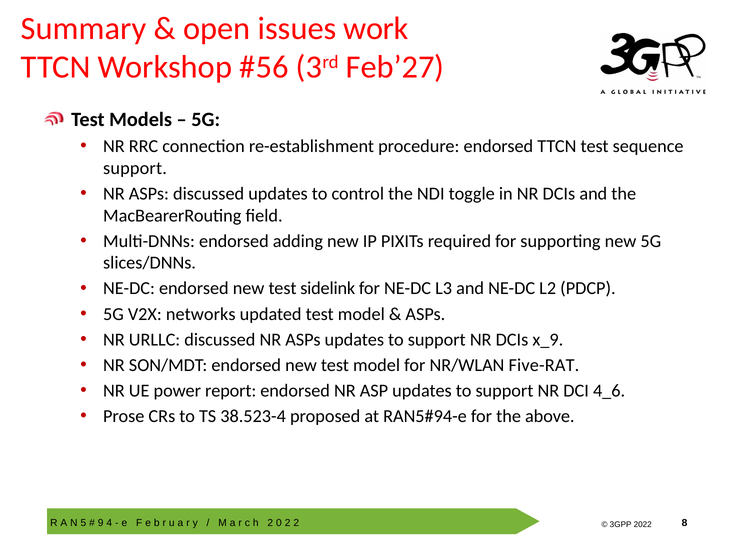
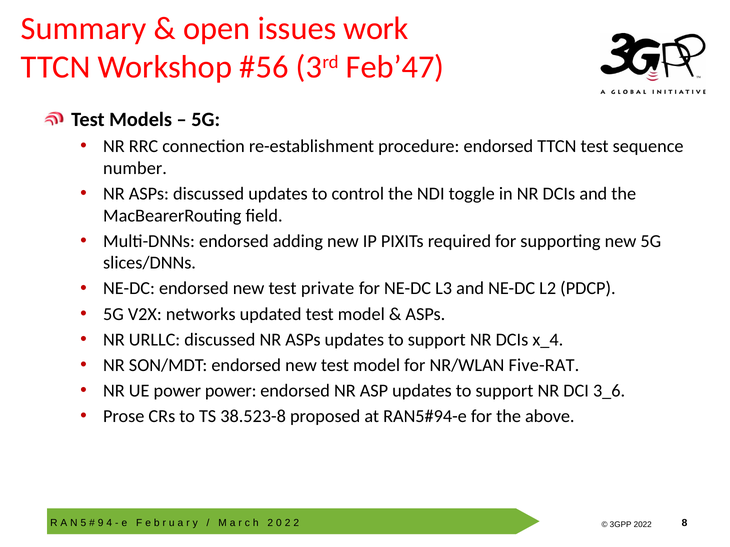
Feb’27: Feb’27 -> Feb’47 (395, 67)
support: support -> number (135, 168)
sidelink: sidelink -> private (328, 289)
x_9: x_9 -> x_4 (548, 340)
power report: report -> power (231, 391)
4_6: 4_6 -> 3_6 (609, 391)
38.523-4: 38.523-4 -> 38.523-8 (253, 416)
